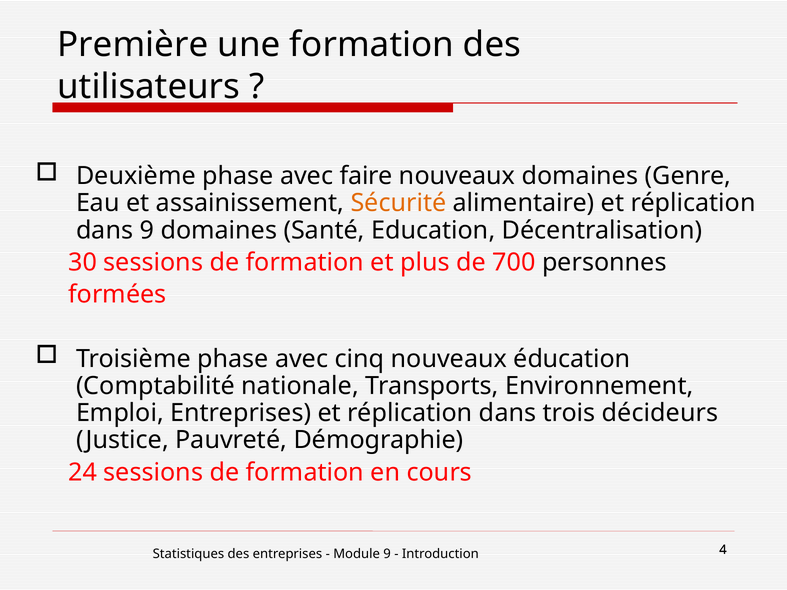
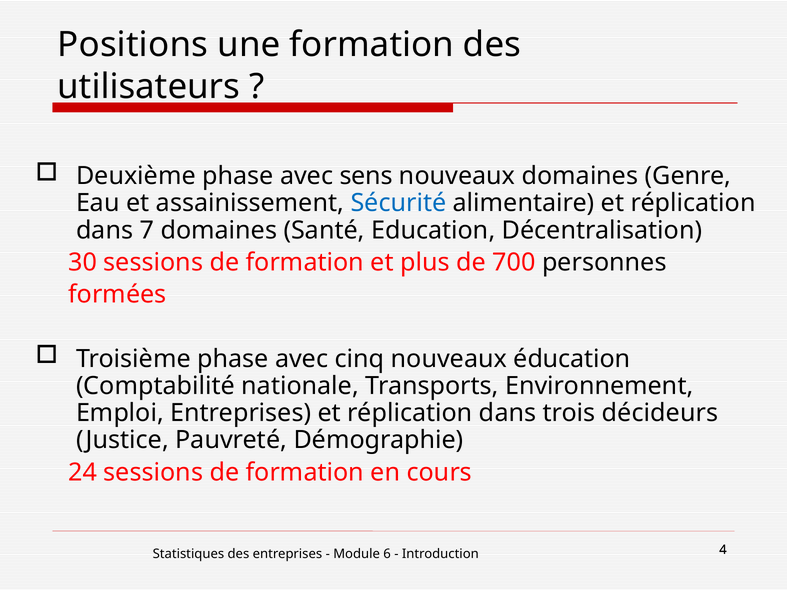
Première: Première -> Positions (133, 45)
faire: faire -> sens (366, 176)
Sécurité colour: orange -> blue (398, 203)
dans 9: 9 -> 7 (147, 230)
Module 9: 9 -> 6 (387, 554)
